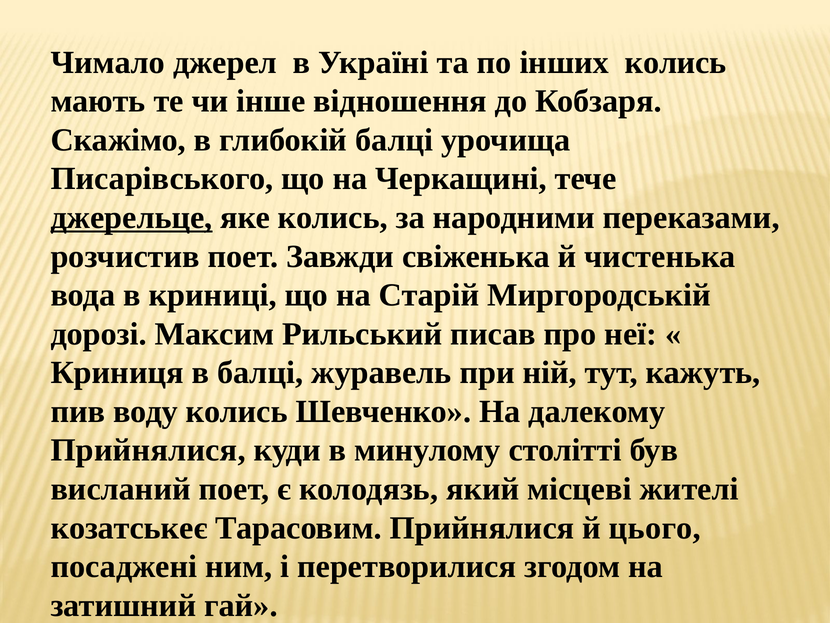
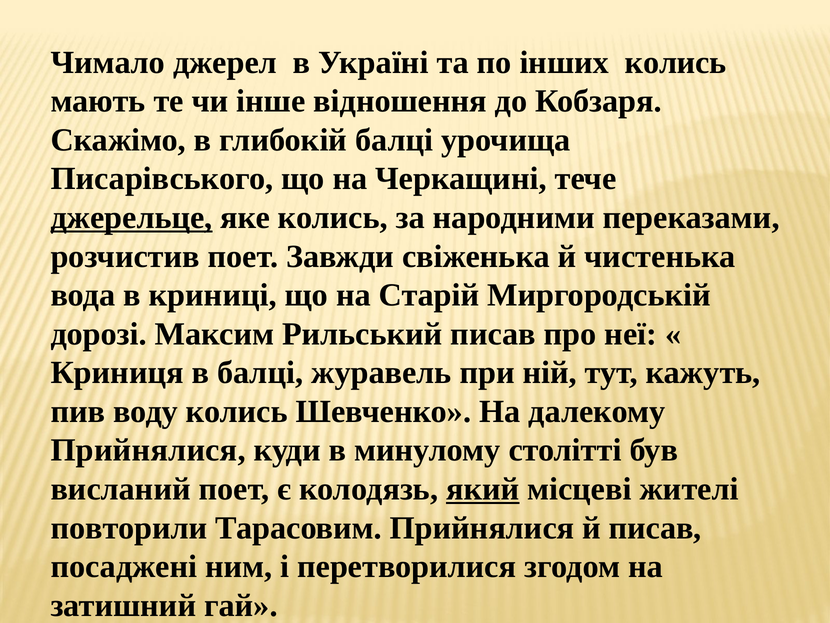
який underline: none -> present (483, 489)
козатськеє: козатськеє -> повторили (129, 527)
й цього: цього -> писав (655, 527)
